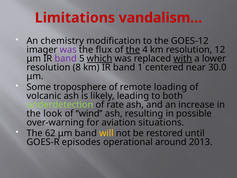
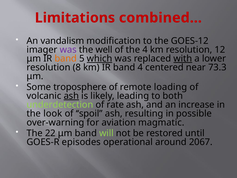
vandalism…: vandalism… -> combined… (160, 18)
chemistry: chemistry -> vandalism (62, 41)
flux: flux -> well (104, 50)
the underline: present -> none (133, 50)
band colour: purple -> orange (66, 58)
band 1: 1 -> 4 (140, 67)
30.0: 30.0 -> 73.3 (217, 67)
ash underline: none -> present (71, 96)
wind: wind -> spoil (89, 113)
situations: situations -> magmatic (161, 122)
62: 62 -> 22 (50, 133)
will colour: yellow -> light green (106, 133)
2013: 2013 -> 2067 (201, 142)
